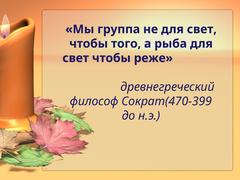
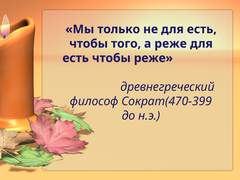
группа: группа -> только (119, 29)
не для свет: свет -> есть (202, 29)
а рыба: рыба -> реже (171, 44)
свет: свет -> есть (76, 58)
